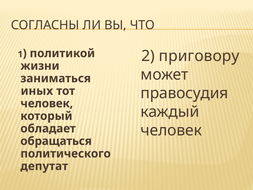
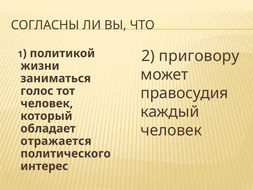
иных: иных -> голос (37, 91)
обращаться: обращаться -> отражается (56, 141)
депутат: депутат -> интерес (44, 166)
